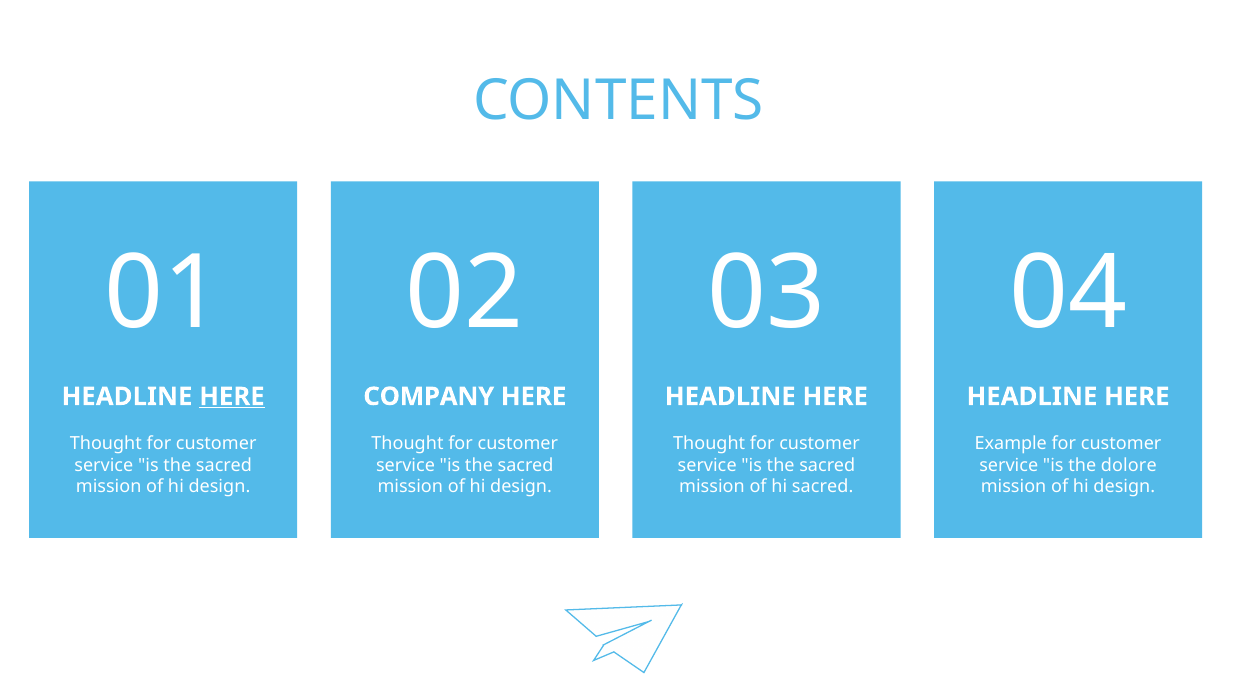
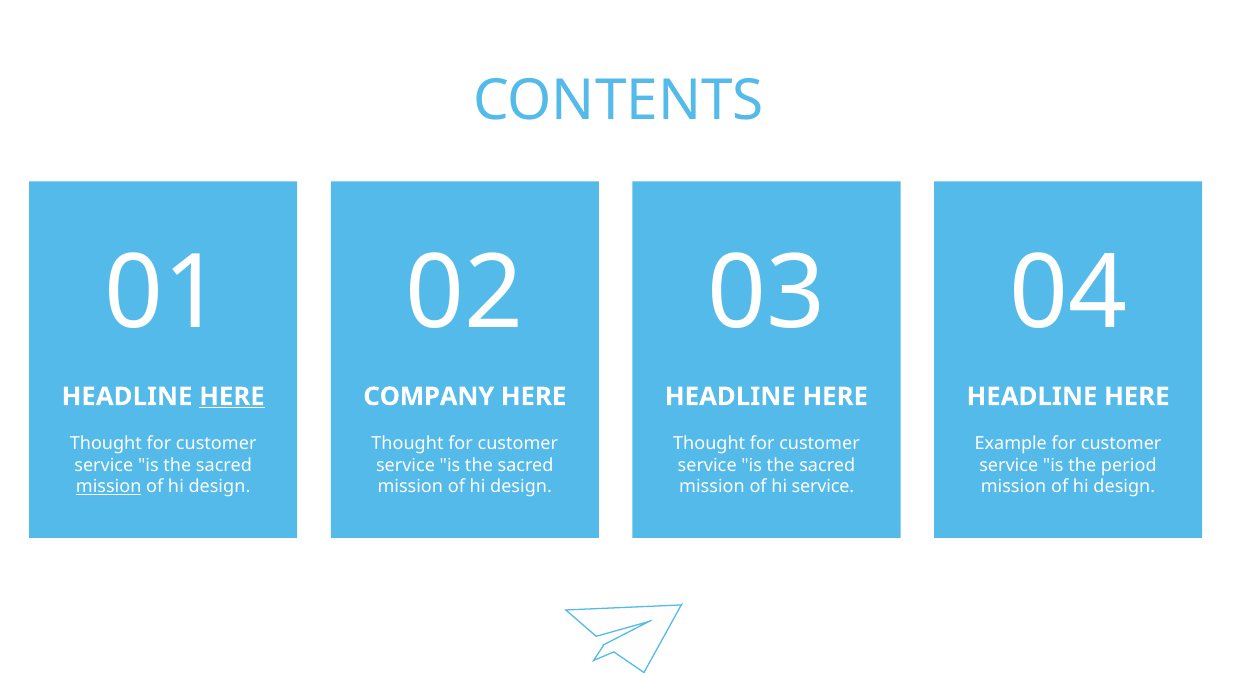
dolore: dolore -> period (1129, 465)
mission underline: none -> present (109, 487)
hi sacred: sacred -> service (823, 487)
